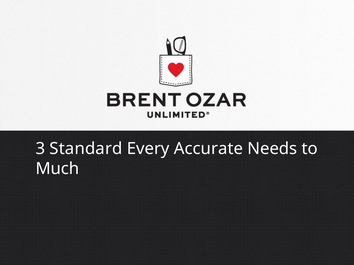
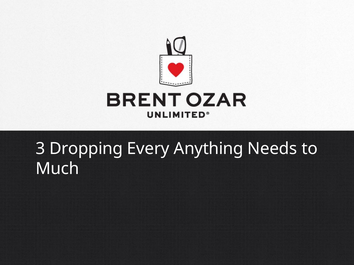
Standard: Standard -> Dropping (86, 149)
Accurate: Accurate -> Anything (209, 149)
